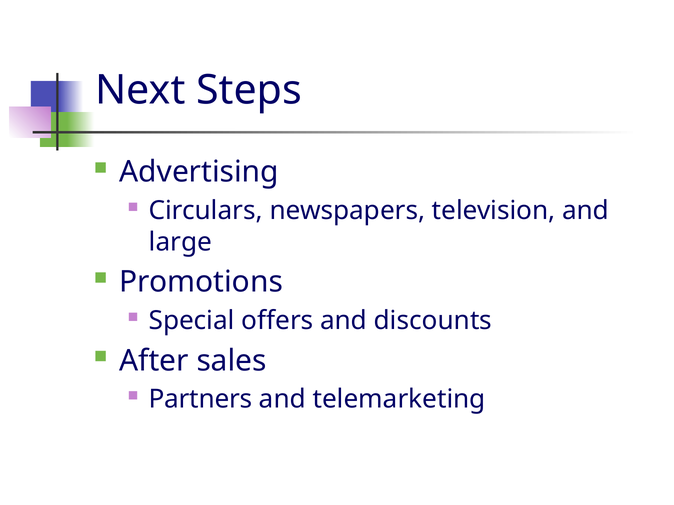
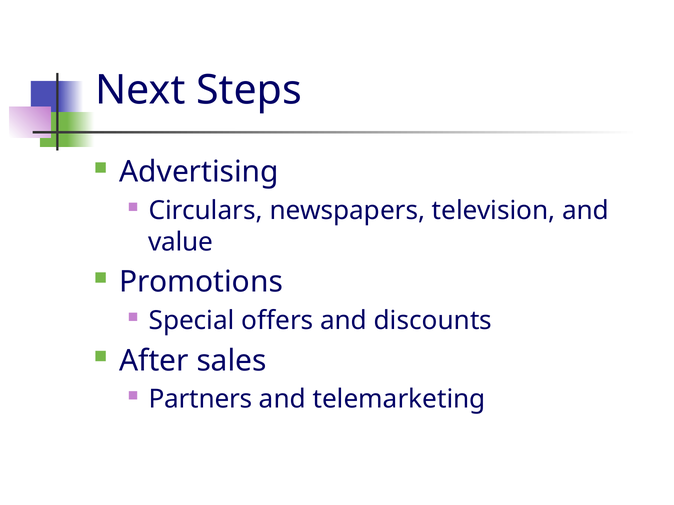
large: large -> value (181, 242)
